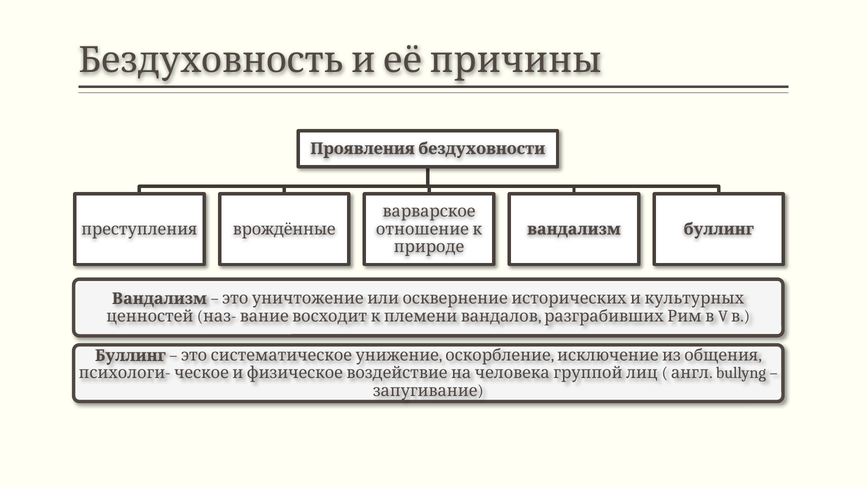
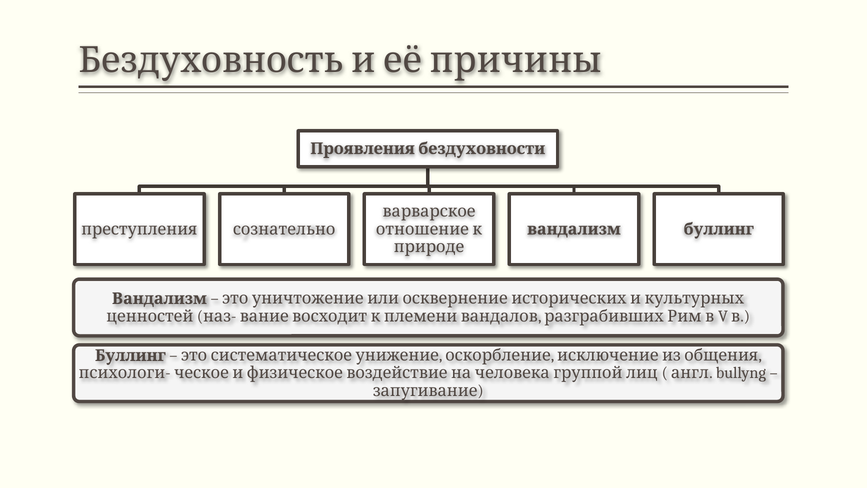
врождённые: врождённые -> сознательно (284, 229)
